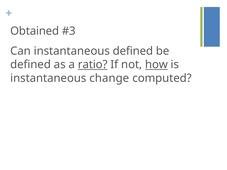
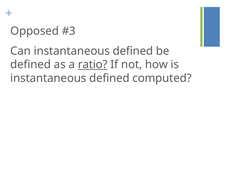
Obtained: Obtained -> Opposed (35, 31)
how underline: present -> none (156, 65)
change: change -> defined (109, 78)
